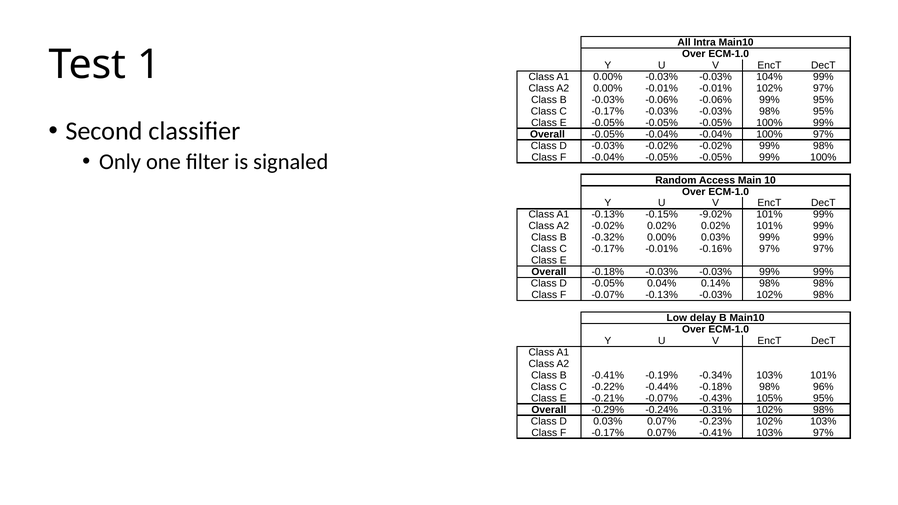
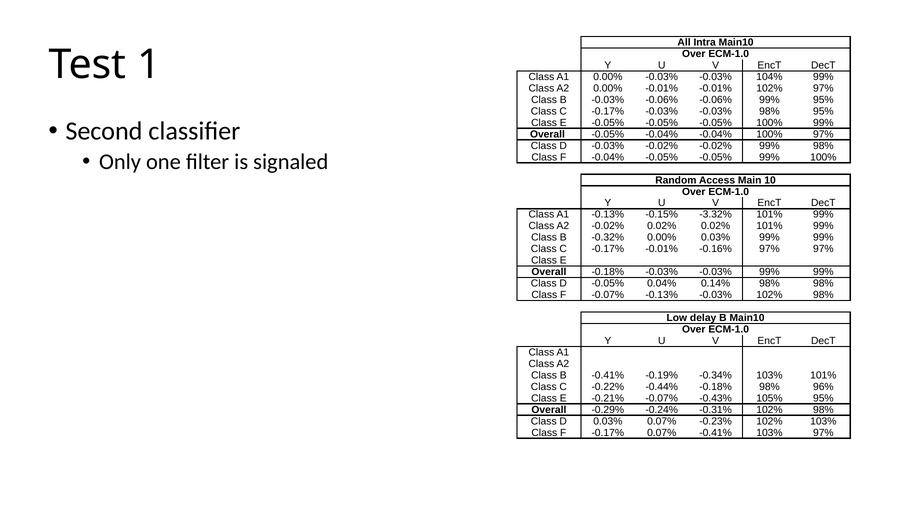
-9.02%: -9.02% -> -3.32% (716, 215)
